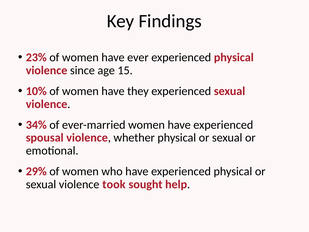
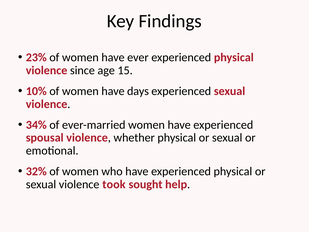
they: they -> days (138, 91)
29%: 29% -> 32% (36, 171)
